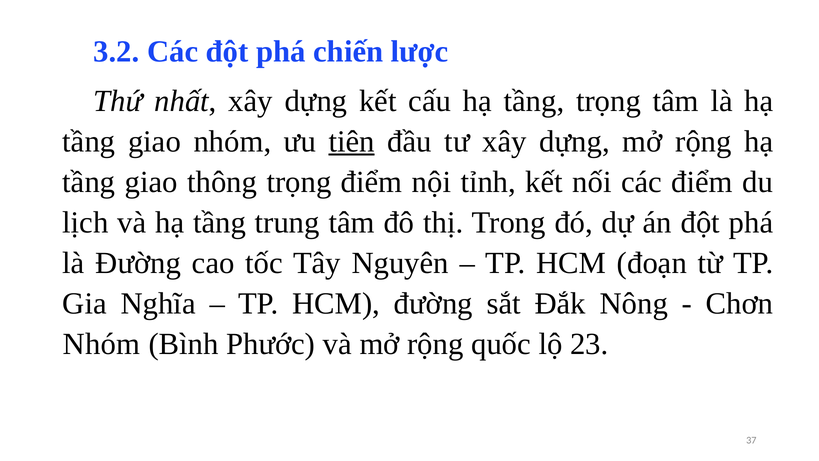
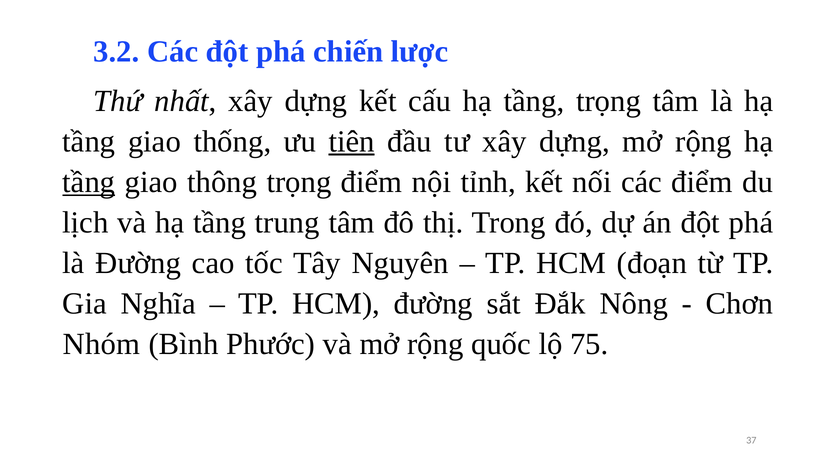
giao nhóm: nhóm -> thống (232, 141)
tầng underline: none -> present (89, 182)
23: 23 -> 75 (589, 344)
